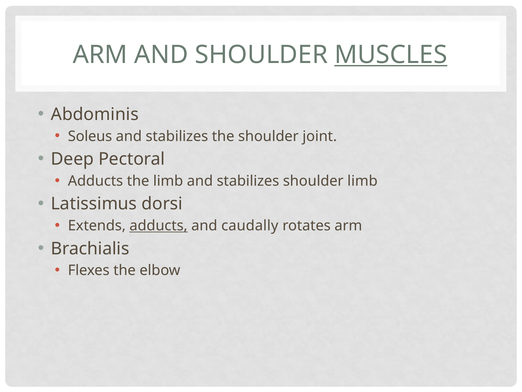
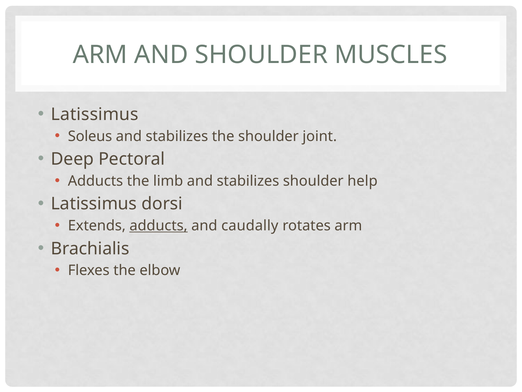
MUSCLES underline: present -> none (391, 55)
Abdominis: Abdominis -> Latissimus (95, 114)
shoulder limb: limb -> help (362, 181)
